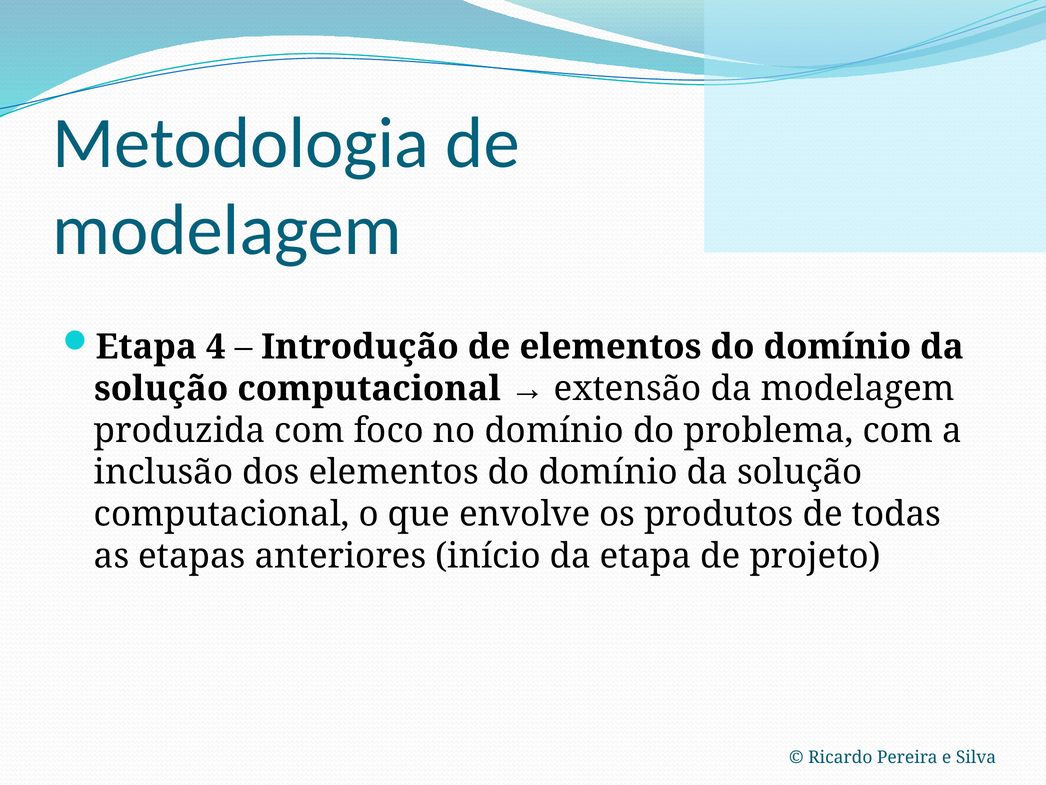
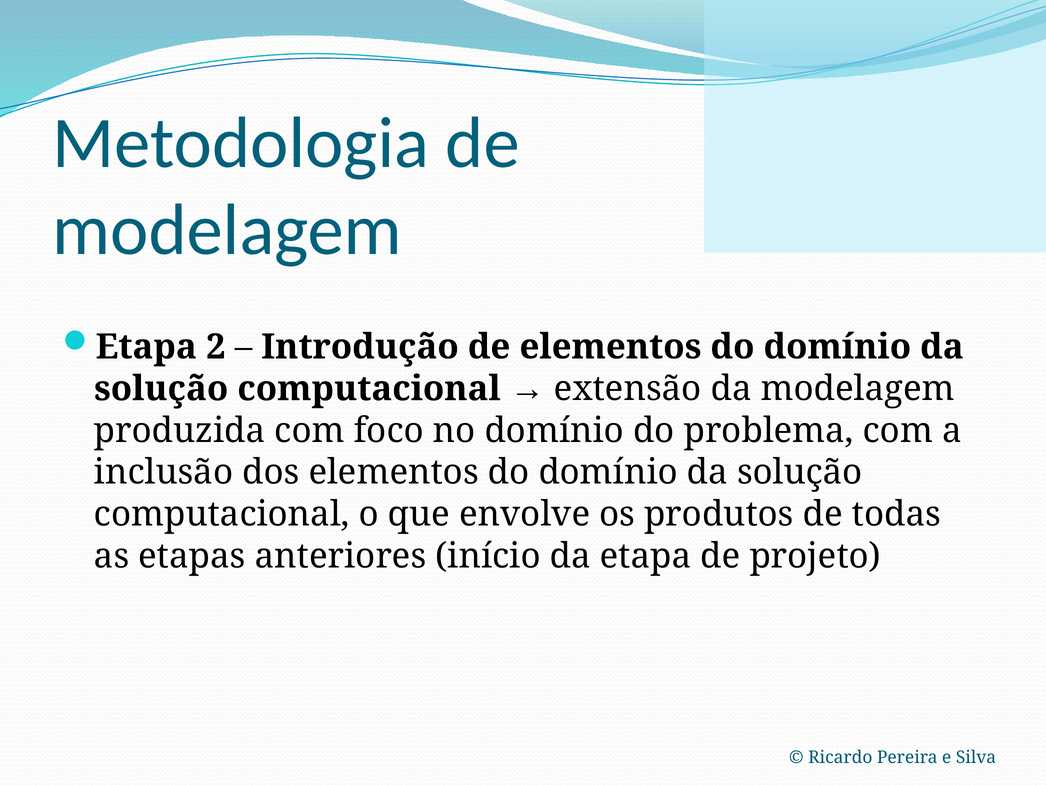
4: 4 -> 2 (216, 347)
